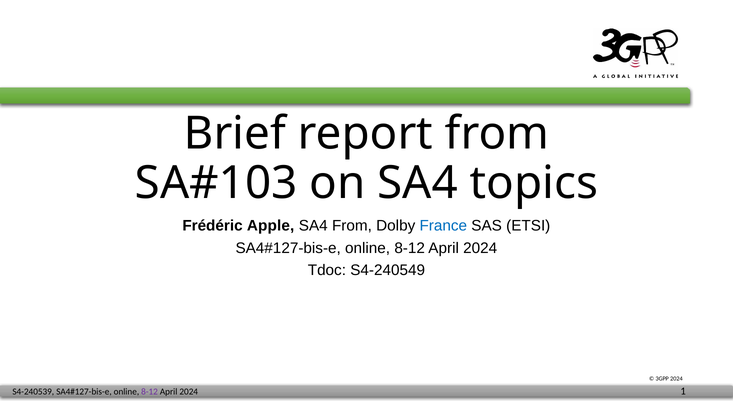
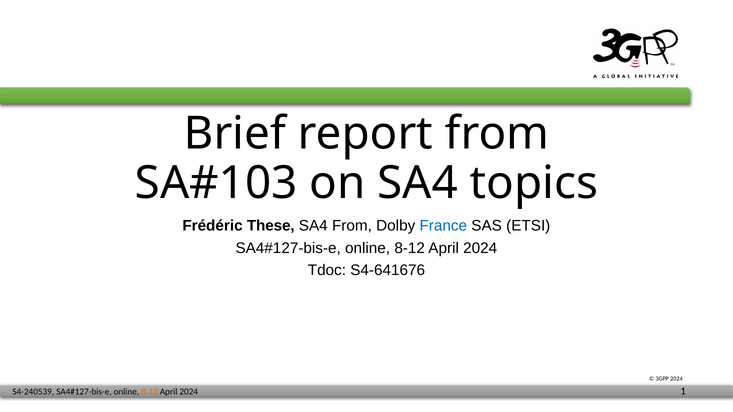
Apple: Apple -> These (271, 226)
S4-240549: S4-240549 -> S4-641676 (388, 271)
8-12 colour: purple -> orange (150, 392)
